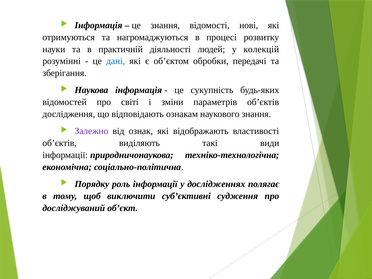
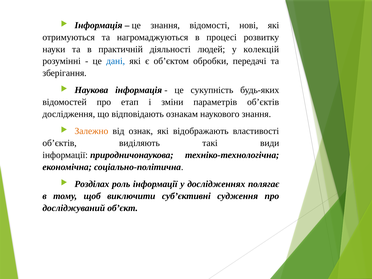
світі: світі -> етап (130, 102)
Залежно colour: purple -> orange (91, 131)
Порядку: Порядку -> Розділах (92, 184)
